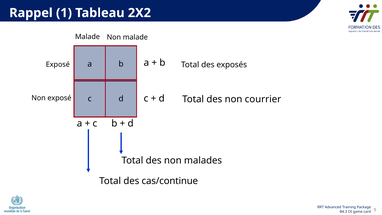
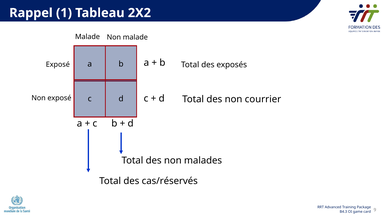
cas/continue: cas/continue -> cas/réservés (170, 181)
